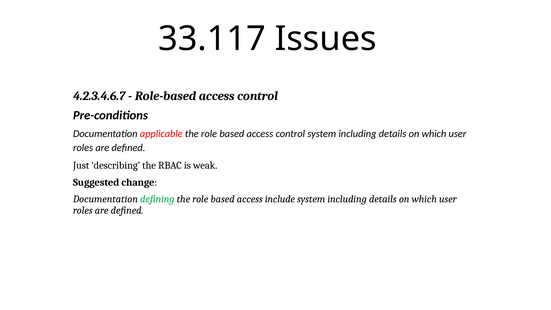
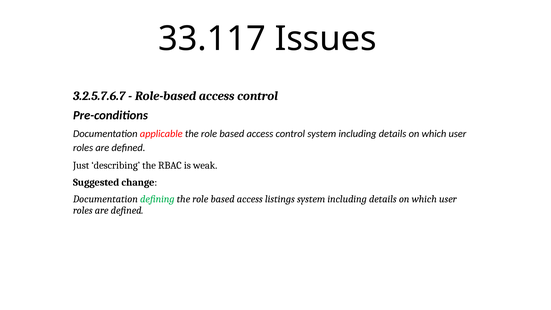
4.2.3.4.6.7: 4.2.3.4.6.7 -> 3.2.5.7.6.7 (99, 96)
include: include -> listings (280, 199)
